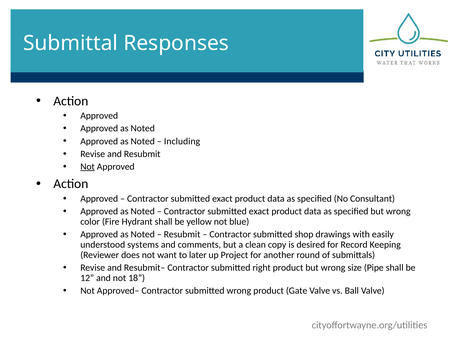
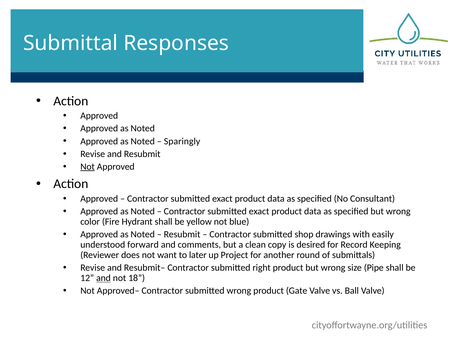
Including: Including -> Sparingly (182, 141)
systems: systems -> forward (143, 245)
and underline: none -> present (103, 278)
